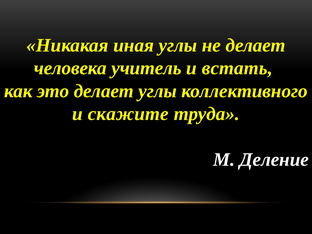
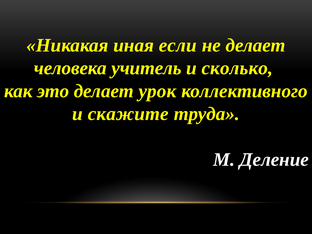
иная углы: углы -> если (178, 45)
встать: встать -> сколько (237, 68)
делает углы: углы -> урок (157, 91)
